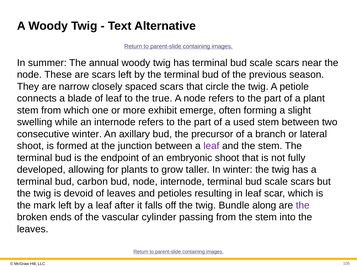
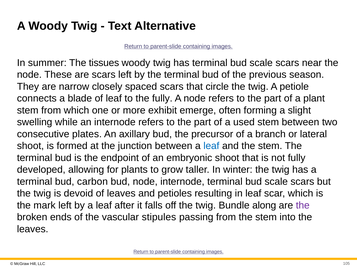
annual: annual -> tissues (104, 63)
the true: true -> fully (162, 99)
consecutive winter: winter -> plates (87, 134)
leaf colour: purple -> blue (211, 146)
cylinder: cylinder -> stipules (159, 218)
